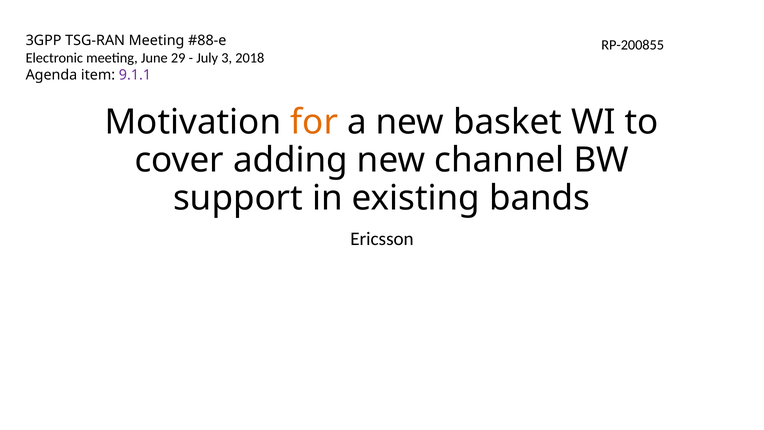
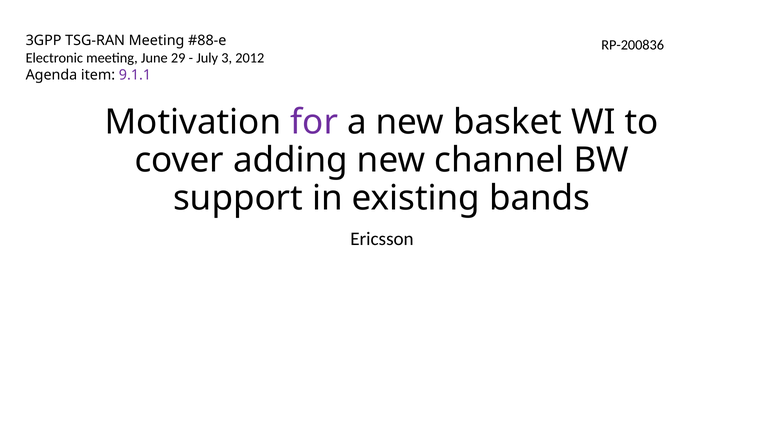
RP-200855: RP-200855 -> RP-200836 (633, 45)
2018: 2018 -> 2012 (250, 58)
for colour: orange -> purple (314, 122)
